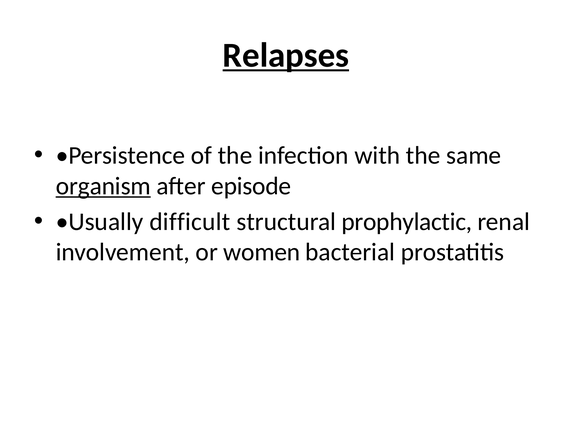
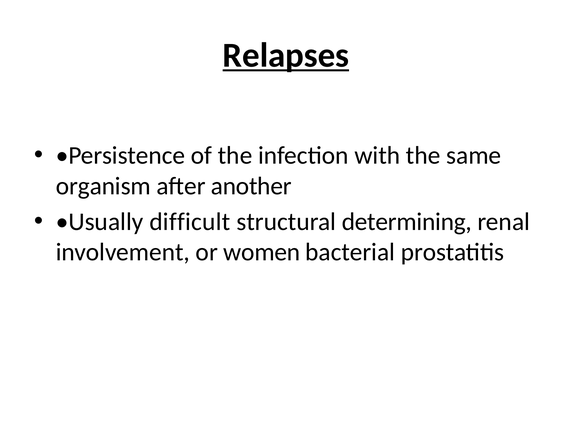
organism underline: present -> none (103, 186)
episode: episode -> another (251, 186)
prophylactic: prophylactic -> determining (407, 222)
